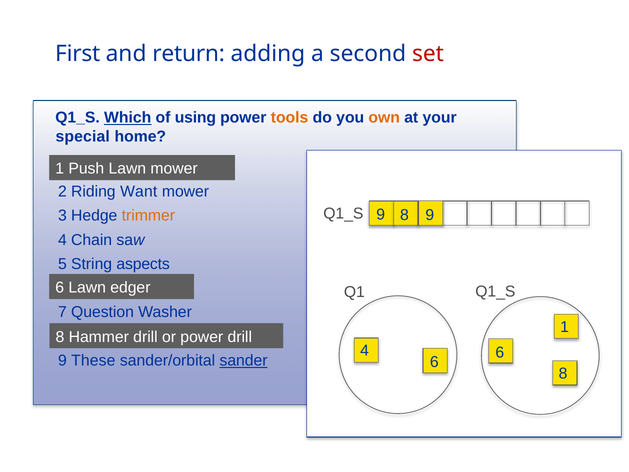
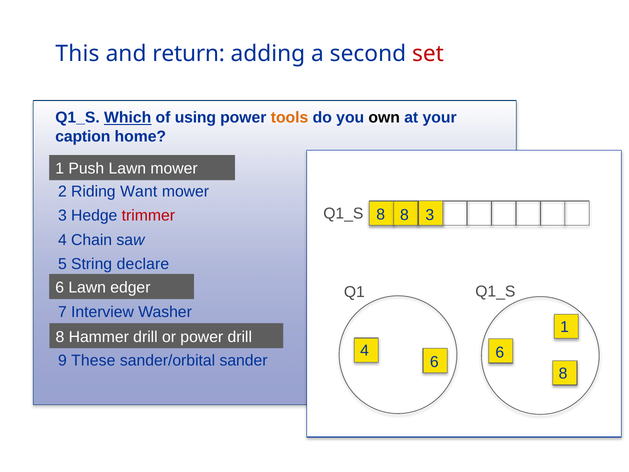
First: First -> This (77, 53)
own colour: orange -> black (384, 117)
special: special -> caption (83, 136)
Q1_S 9: 9 -> 8 (381, 215)
8 9: 9 -> 3 (430, 215)
trimmer colour: orange -> red (148, 216)
aspects: aspects -> declare (143, 264)
Question: Question -> Interview (103, 312)
sander underline: present -> none (244, 360)
